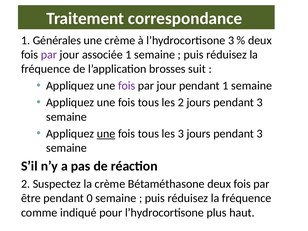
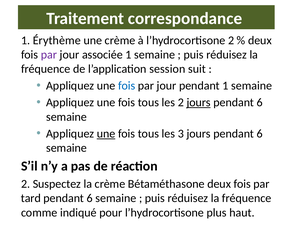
Générales: Générales -> Érythème (57, 40)
l’hydrocortisone 3: 3 -> 2 (231, 40)
brosses: brosses -> session (167, 69)
fois colour: purple -> blue (127, 86)
jours underline: none -> present (199, 103)
3: 3 -> 6 (260, 103)
3 jours pendant 3: 3 -> 6 (260, 134)
être: être -> tard (31, 198)
0: 0 -> 6 (90, 198)
